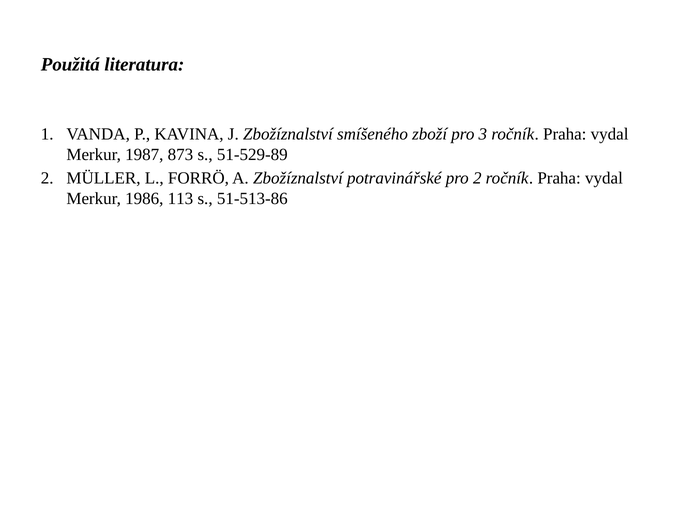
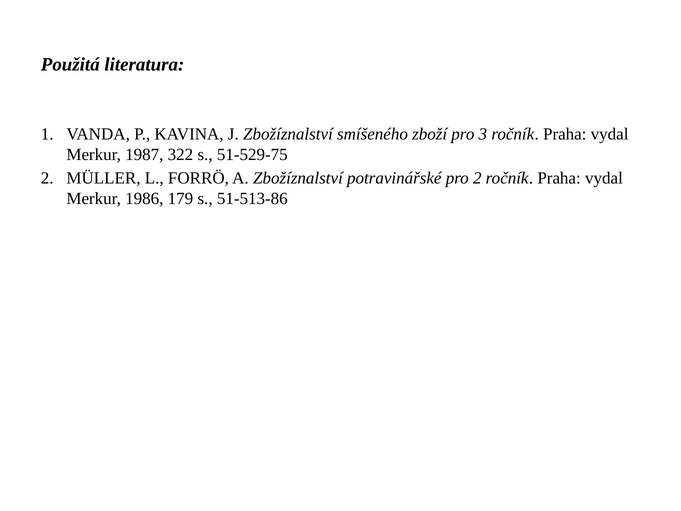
873: 873 -> 322 (180, 154)
51-529-89: 51-529-89 -> 51-529-75 (252, 154)
113: 113 -> 179 (180, 199)
